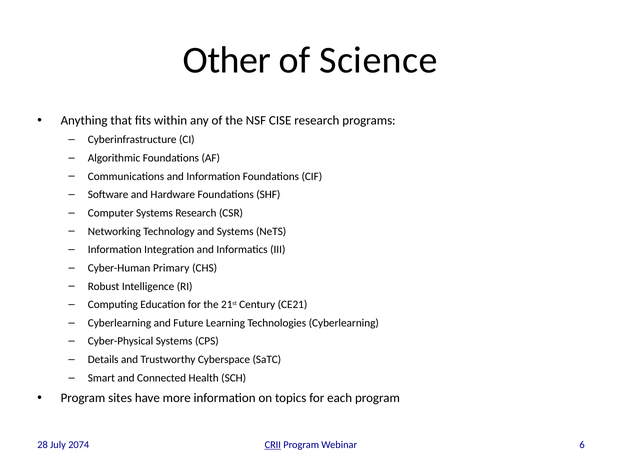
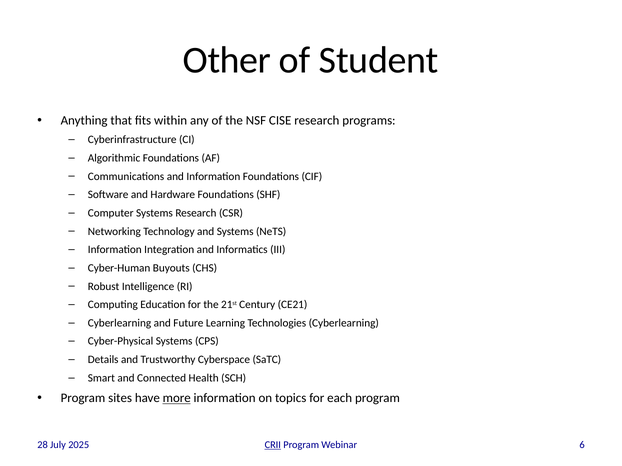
Science: Science -> Student (379, 60)
Primary: Primary -> Buyouts (171, 268)
more underline: none -> present (177, 399)
2074: 2074 -> 2025 (79, 445)
